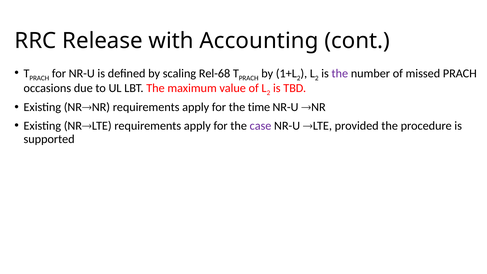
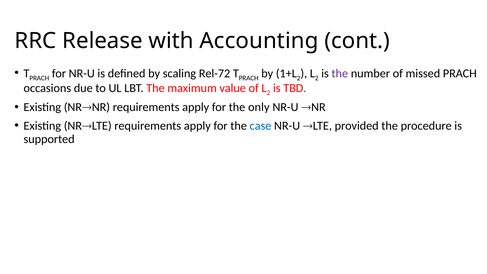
Rel-68: Rel-68 -> Rel-72 (215, 73)
time: time -> only (259, 107)
case colour: purple -> blue (261, 126)
